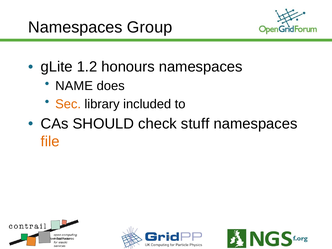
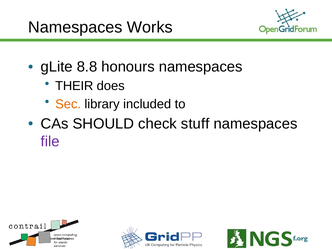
Group: Group -> Works (150, 27)
1.2: 1.2 -> 8.8 (87, 67)
NAME: NAME -> THEIR (74, 86)
file colour: orange -> purple (50, 141)
